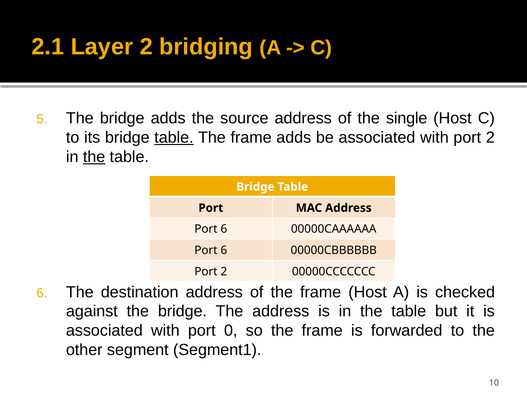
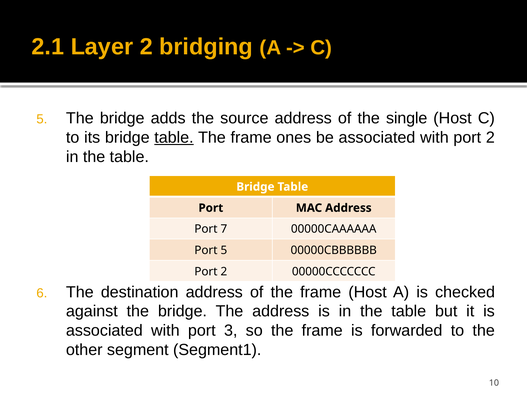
frame adds: adds -> ones (294, 138)
the underline: present -> none (94, 157)
6: 6 -> 7 (224, 229)
6: 6 -> 5 (224, 250)
0: 0 -> 3 (231, 331)
